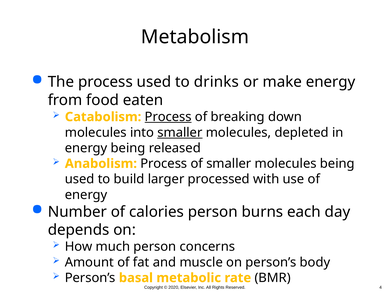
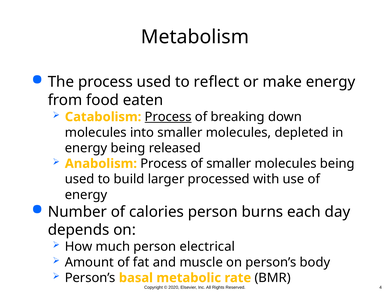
drinks: drinks -> reflect (216, 82)
smaller underline: present -> none (180, 133)
concerns: concerns -> electrical (207, 247)
